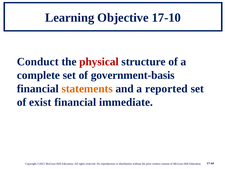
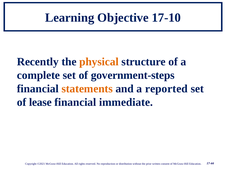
Conduct: Conduct -> Recently (38, 62)
physical colour: red -> orange (99, 62)
government-basis: government-basis -> government-steps (133, 75)
exist: exist -> lease (40, 102)
